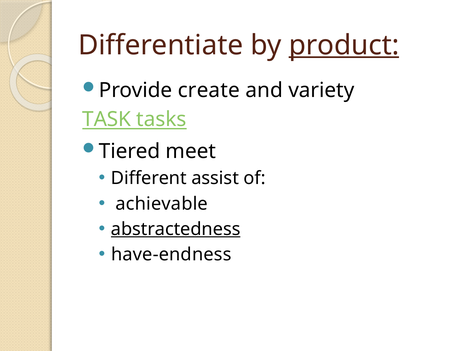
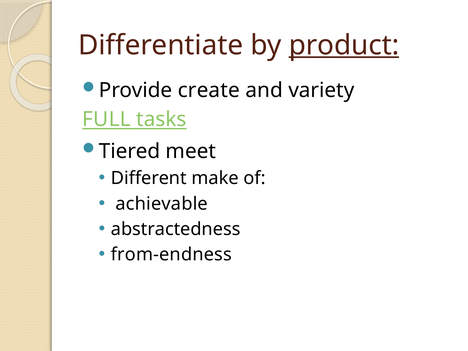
TASK: TASK -> FULL (107, 119)
assist: assist -> make (215, 178)
abstractedness underline: present -> none (176, 229)
have-endness: have-endness -> from-endness (171, 255)
